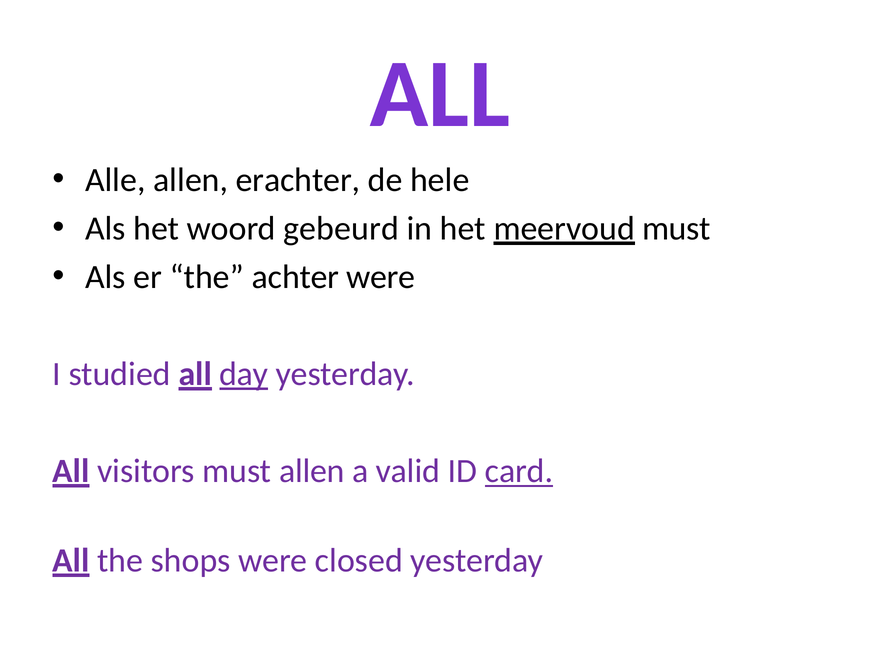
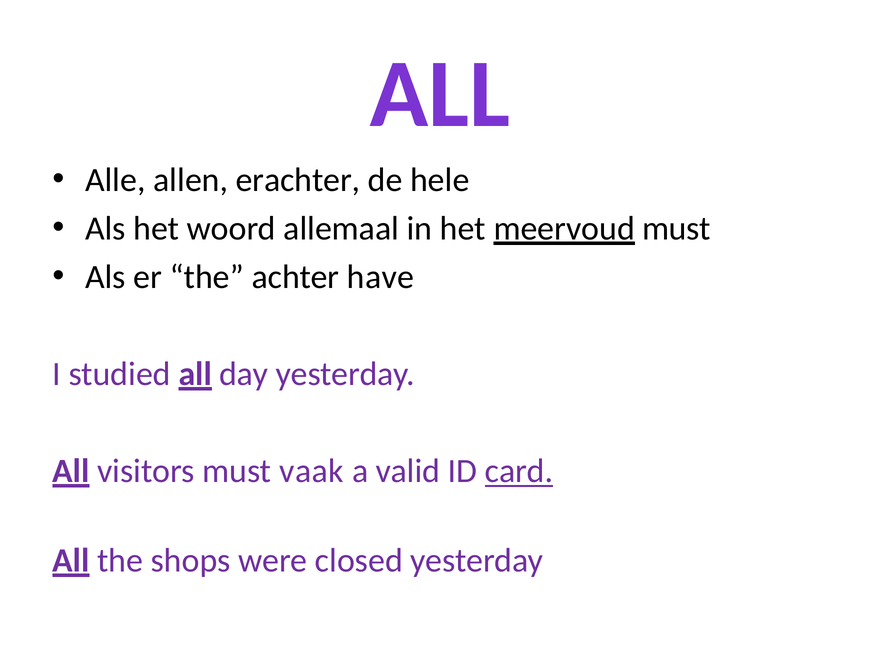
gebeurd: gebeurd -> allemaal (341, 228)
achter were: were -> have (380, 277)
day underline: present -> none (244, 374)
must allen: allen -> vaak (312, 471)
